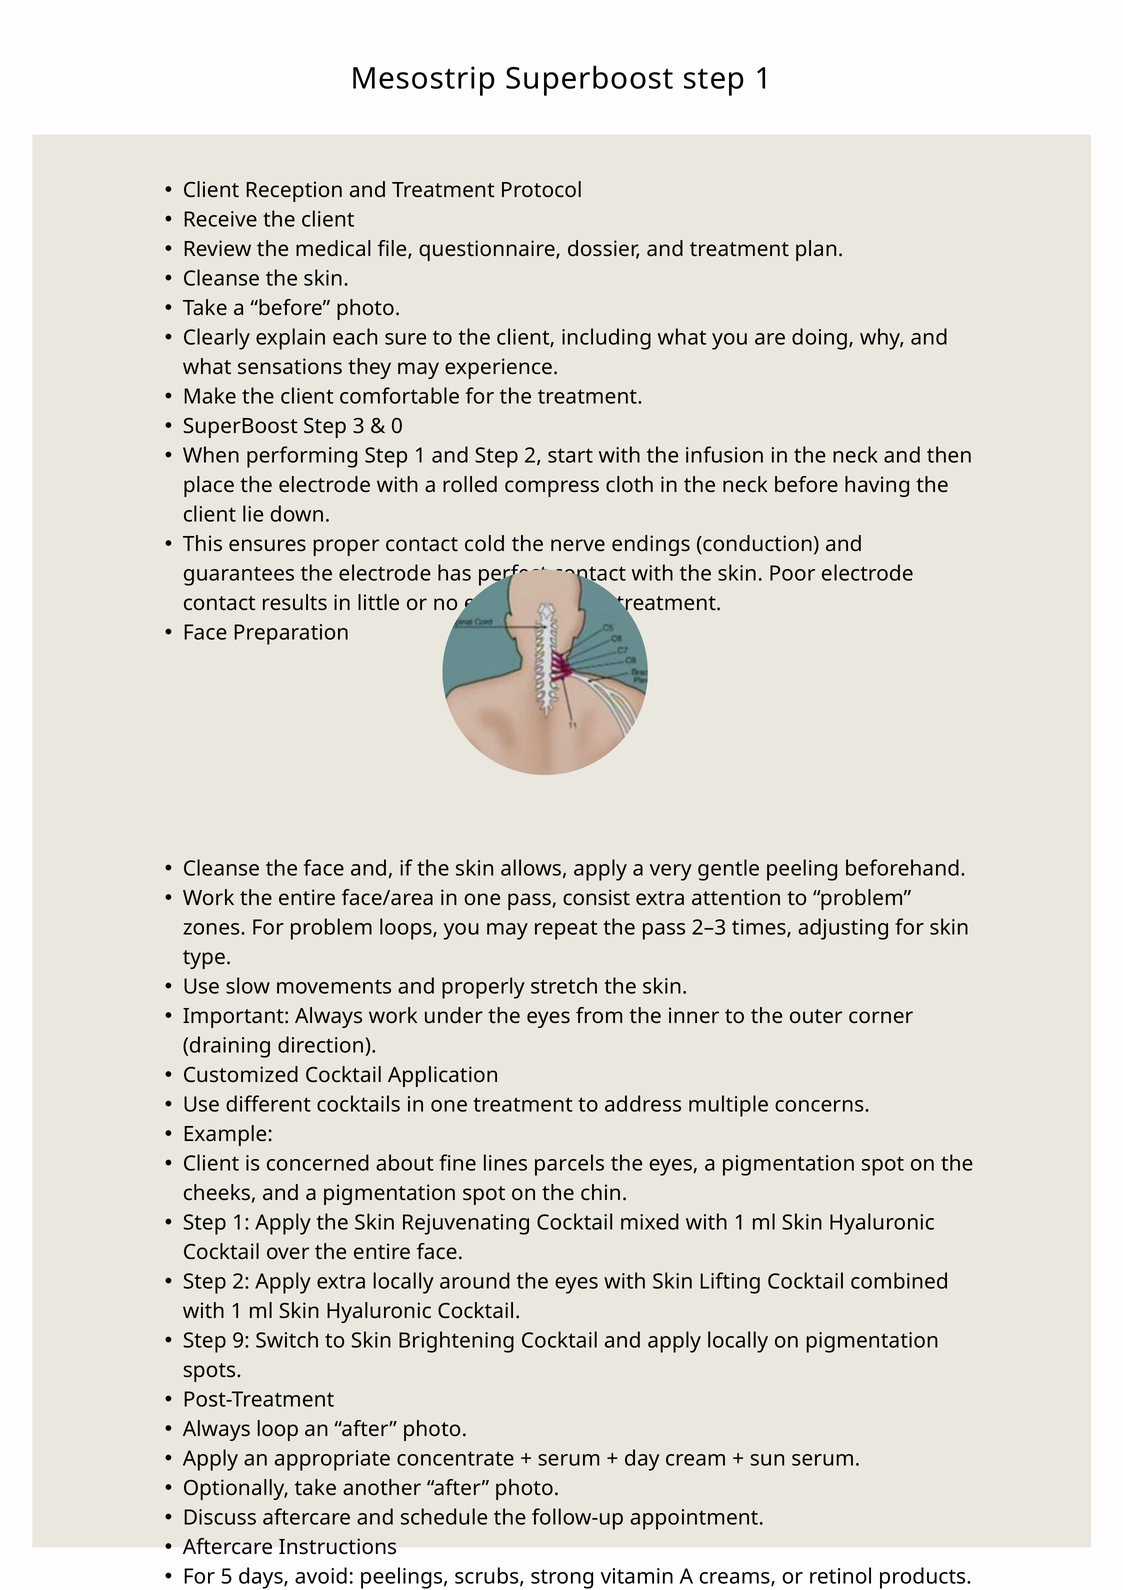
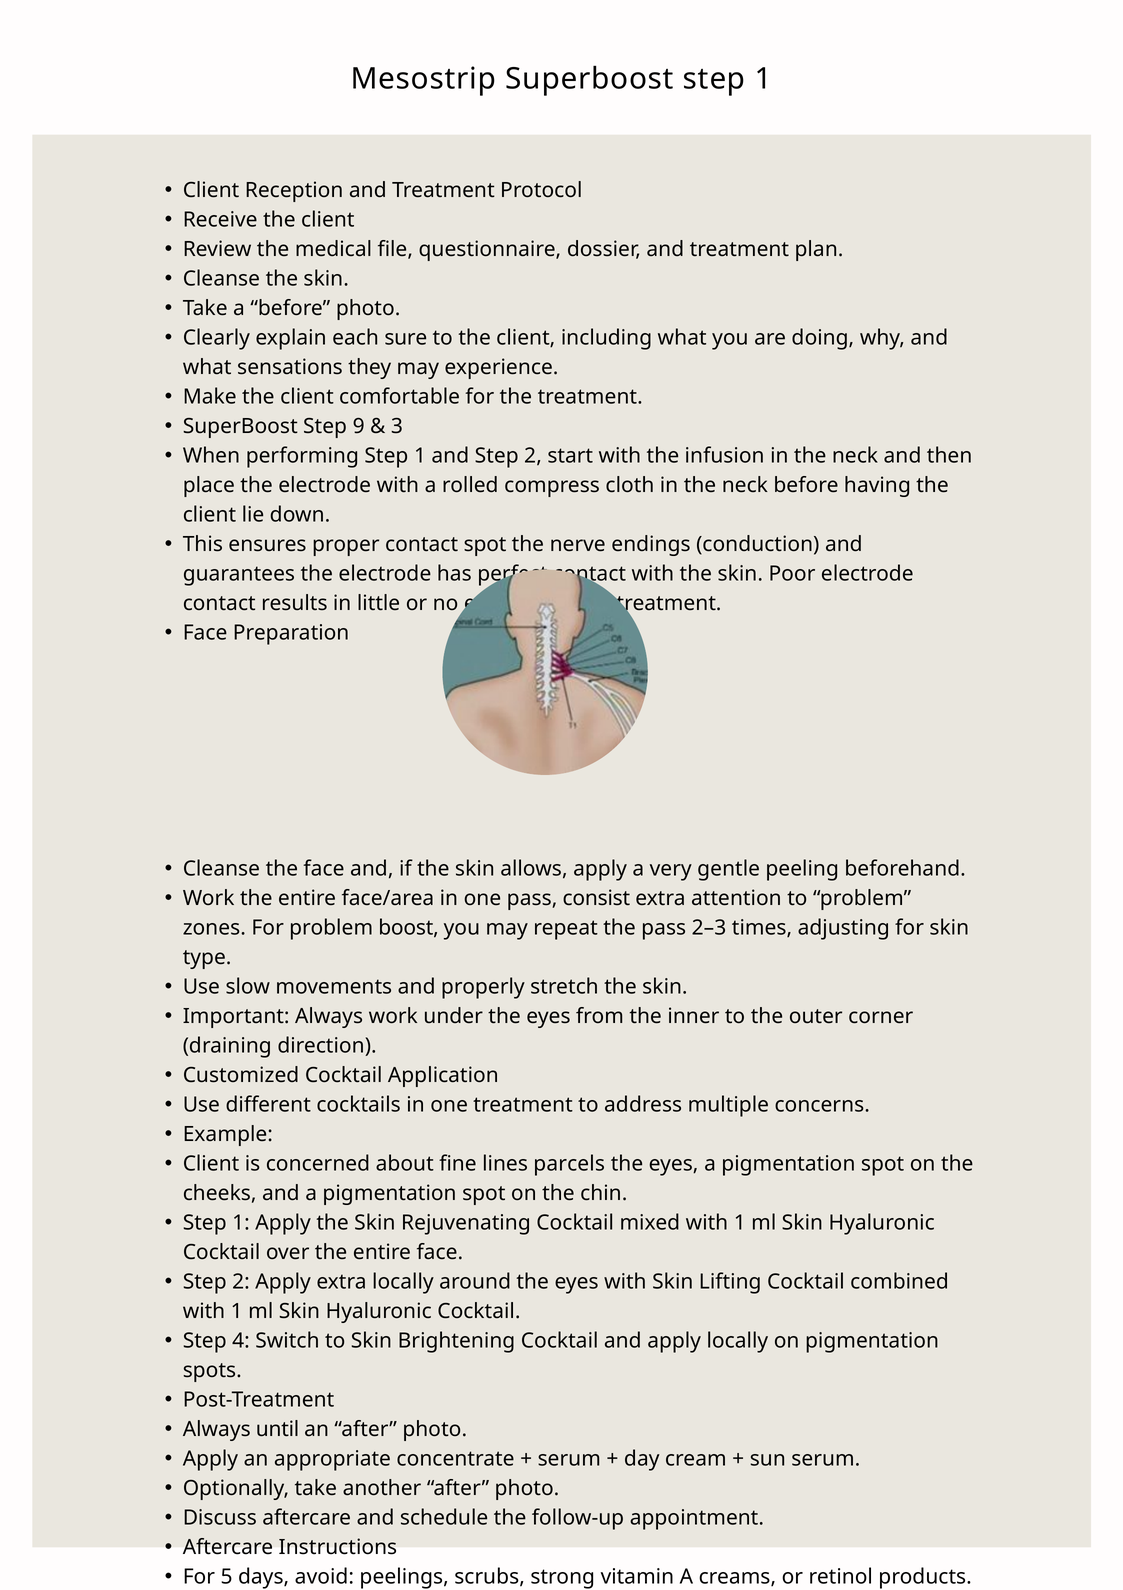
3: 3 -> 9 (359, 426)
0: 0 -> 3 (397, 426)
contact cold: cold -> spot (485, 544)
loops: loops -> boost (409, 927)
9: 9 -> 4 (241, 1340)
loop: loop -> until (278, 1429)
